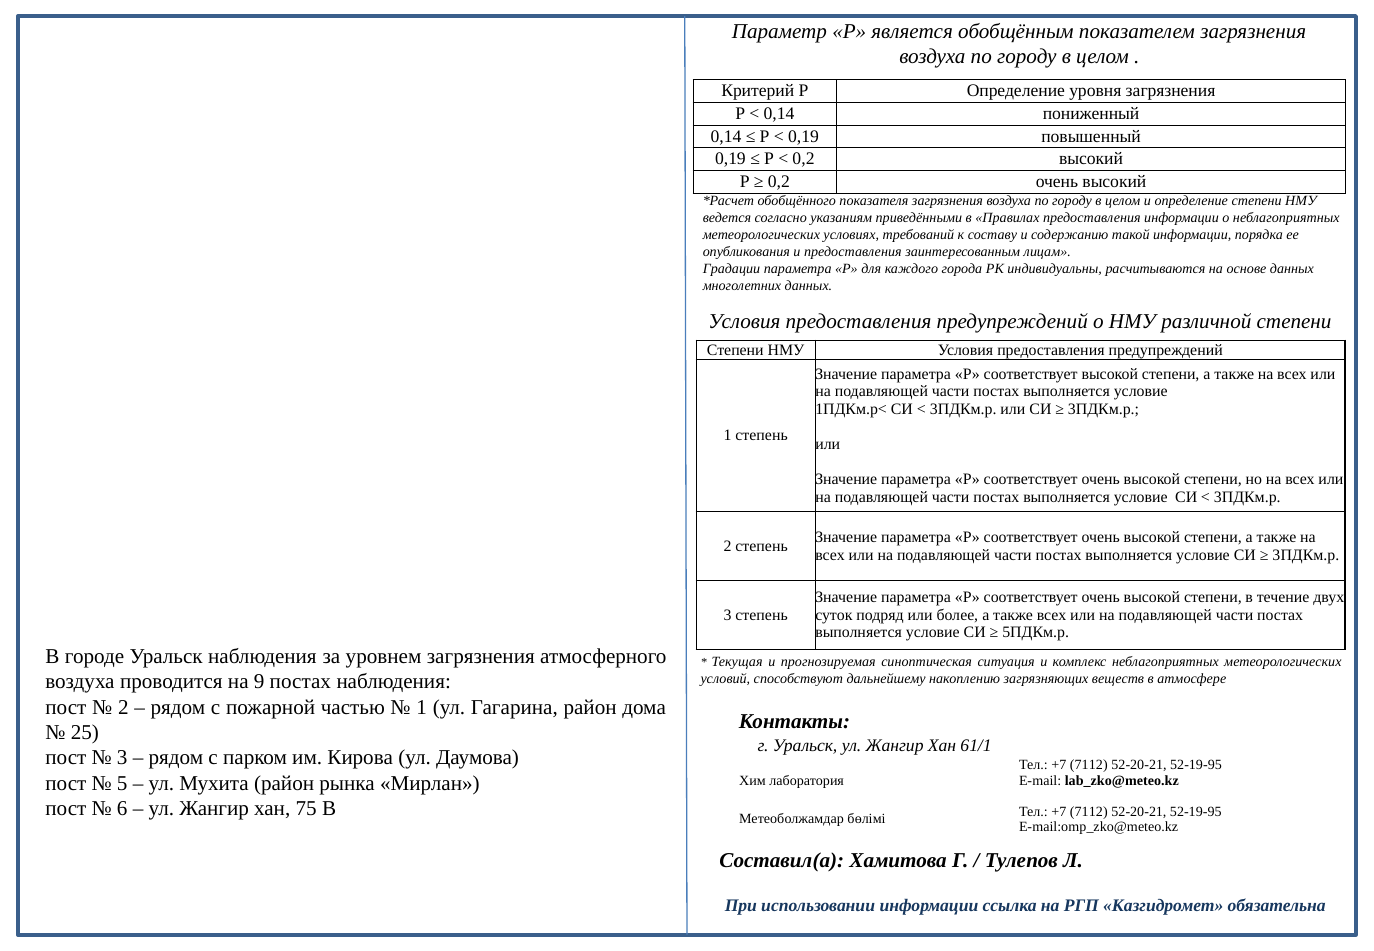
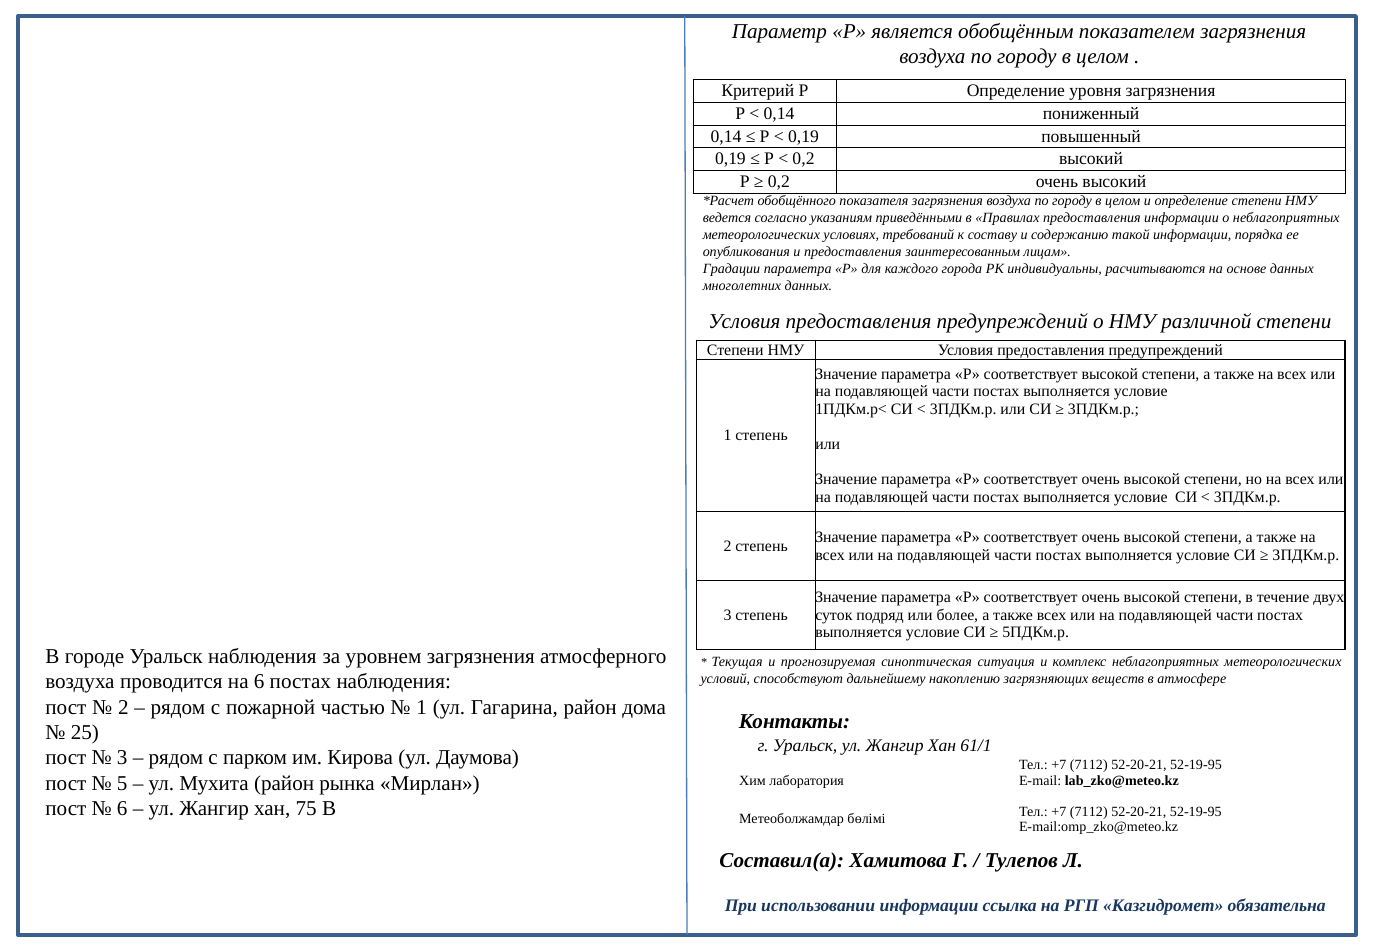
на 9: 9 -> 6 (259, 682)
